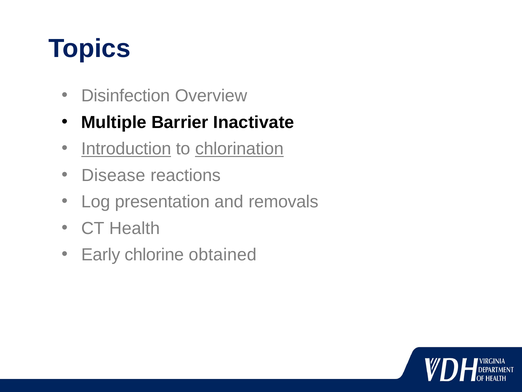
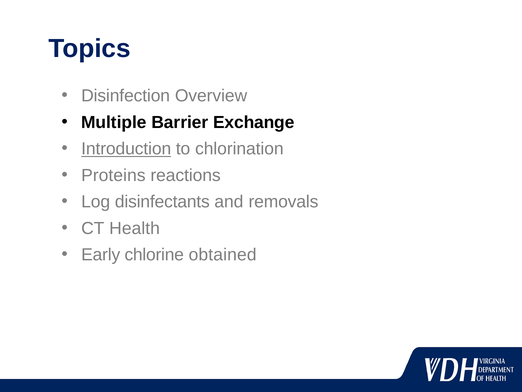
Inactivate: Inactivate -> Exchange (254, 122)
chlorination underline: present -> none (239, 149)
Disease: Disease -> Proteins (113, 175)
presentation: presentation -> disinfectants (162, 202)
